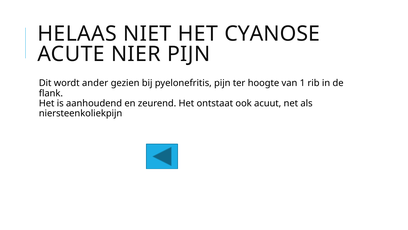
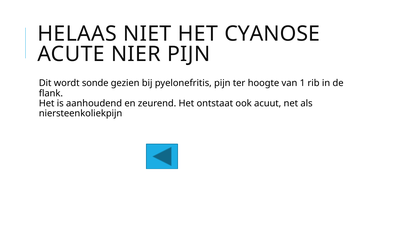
ander: ander -> sonde (95, 83)
